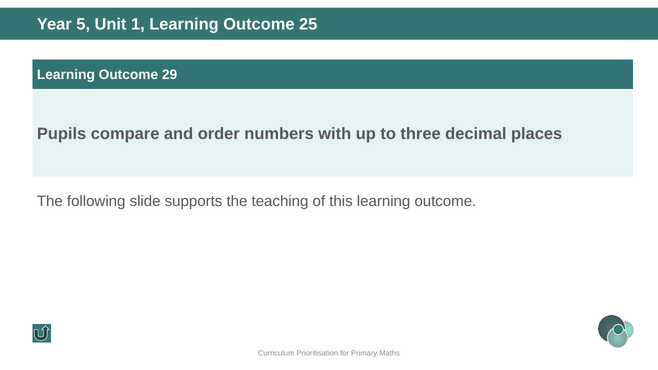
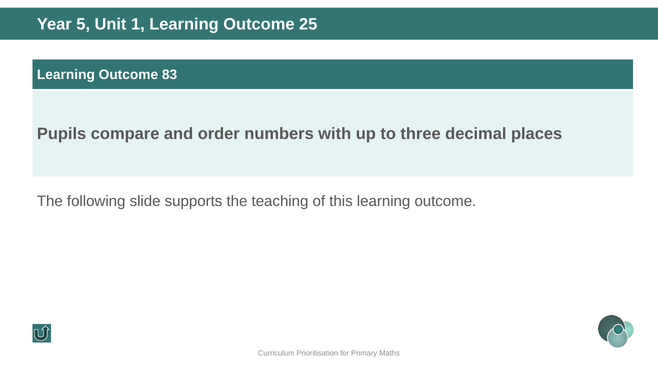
29: 29 -> 83 (170, 75)
